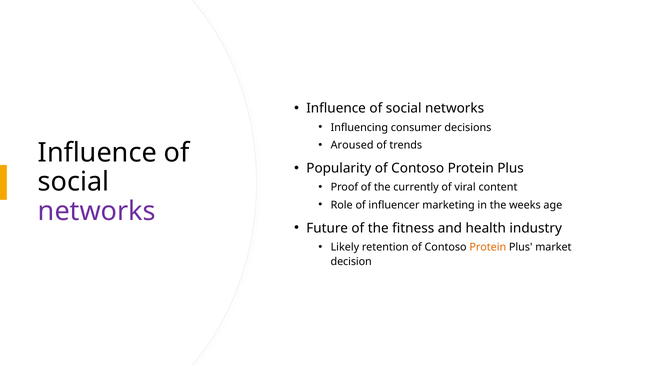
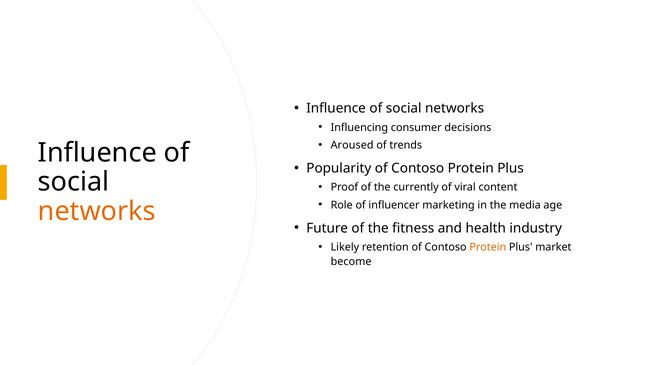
weeks: weeks -> media (525, 205)
networks colour: purple -> orange (97, 211)
decision: decision -> become (351, 261)
